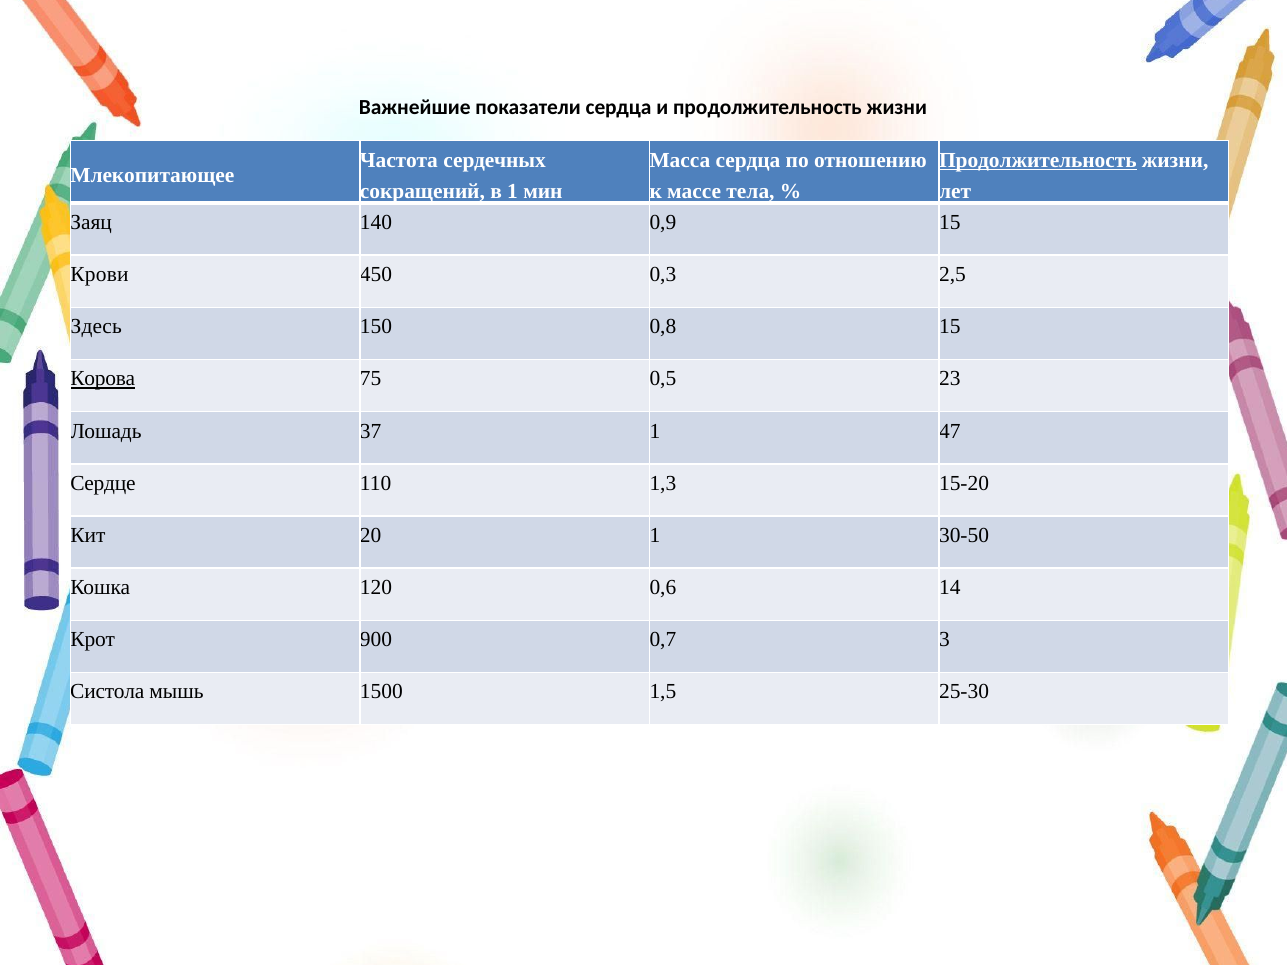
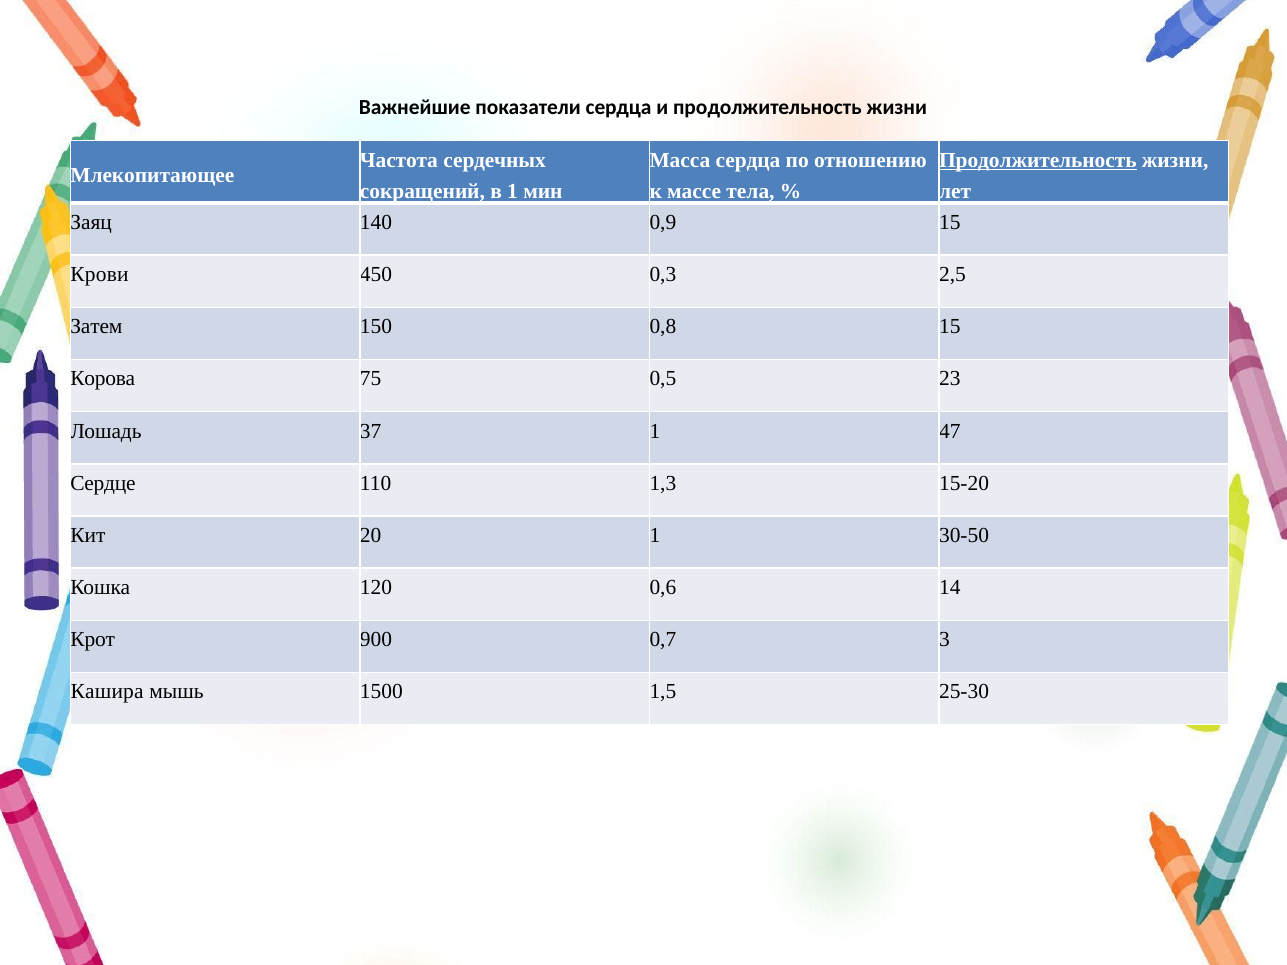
Здесь: Здесь -> Затем (96, 327)
Корова underline: present -> none (103, 379)
Систола: Систола -> Кашира (107, 692)
